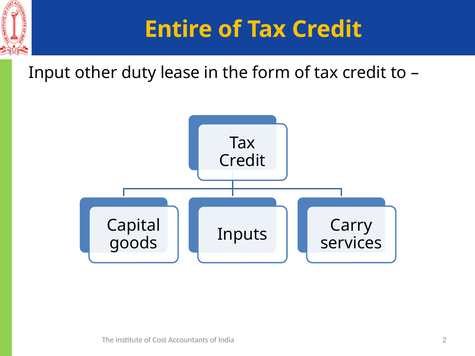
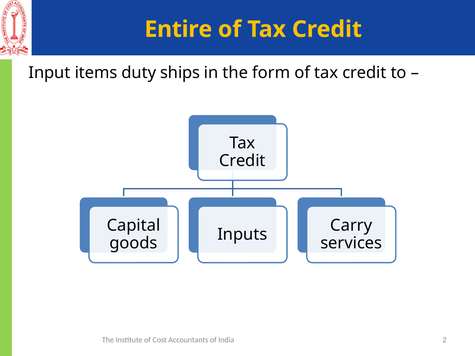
other: other -> items (96, 73)
lease: lease -> ships (180, 73)
